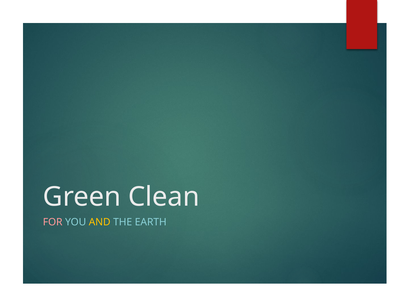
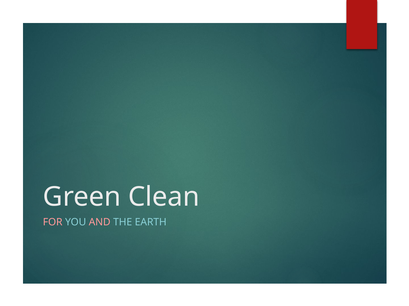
AND colour: yellow -> pink (100, 223)
